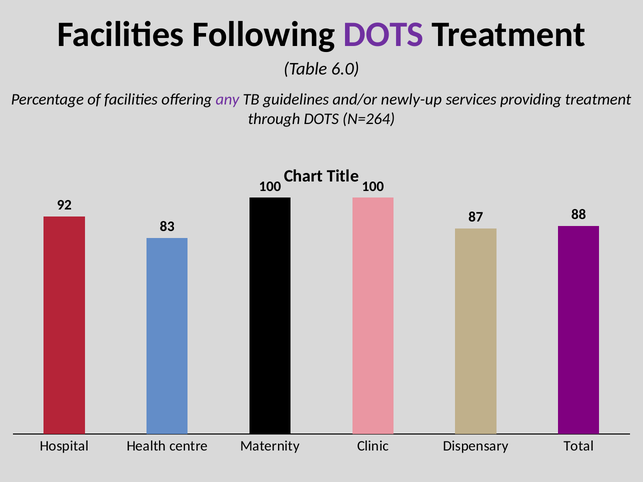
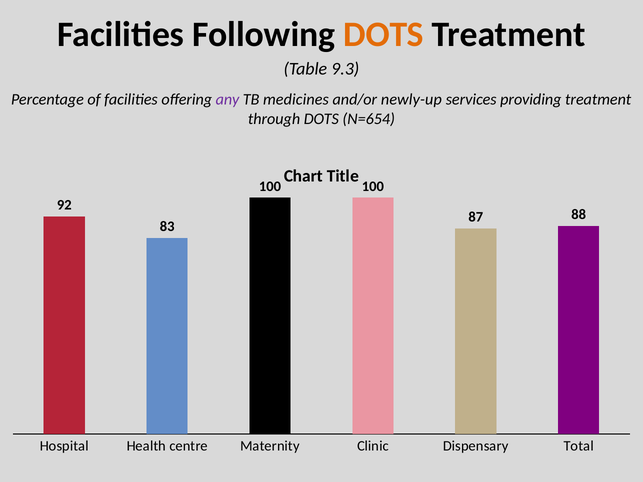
DOTS colour: purple -> orange (384, 35)
6.0: 6.0 -> 9.3 (345, 69)
guidelines: guidelines -> medicines (296, 100)
N=264: N=264 -> N=654 (369, 119)
